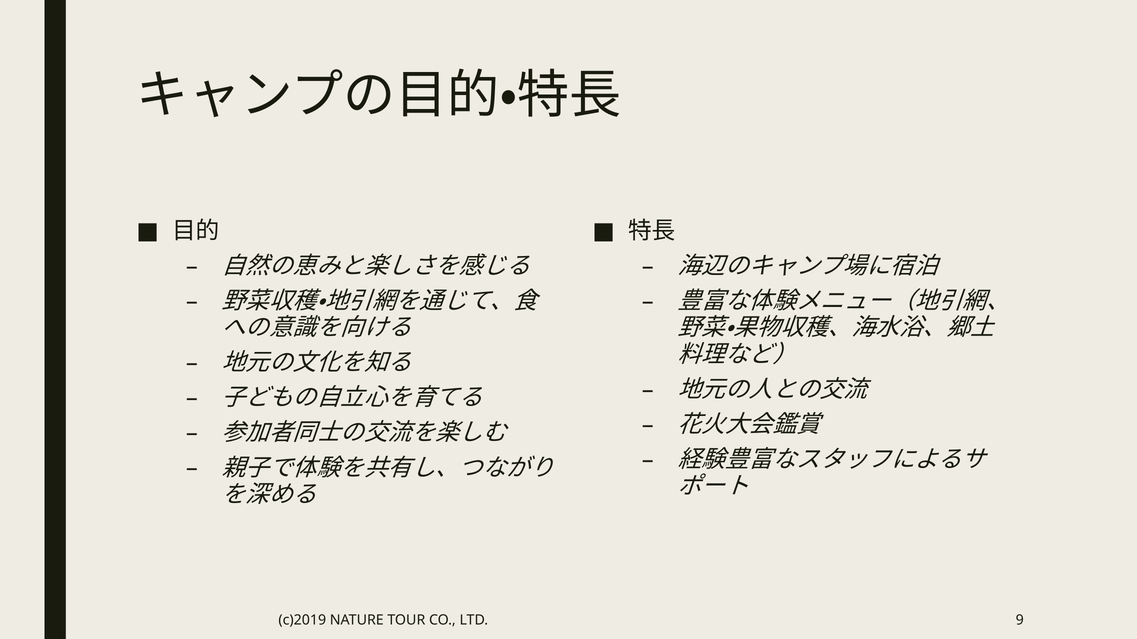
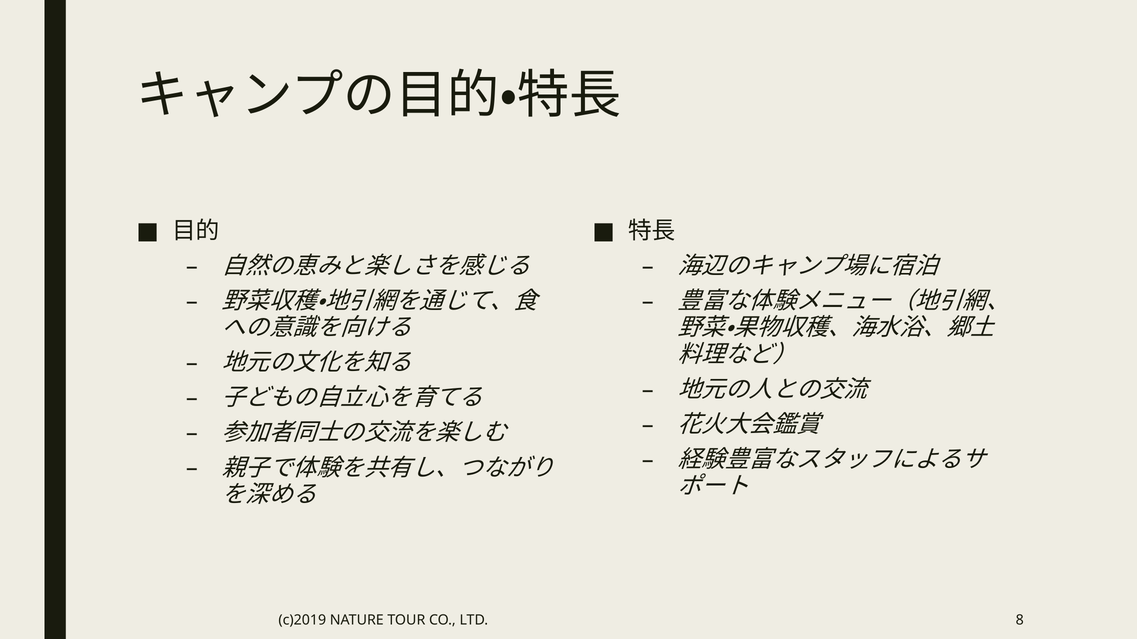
9: 9 -> 8 (1020, 621)
